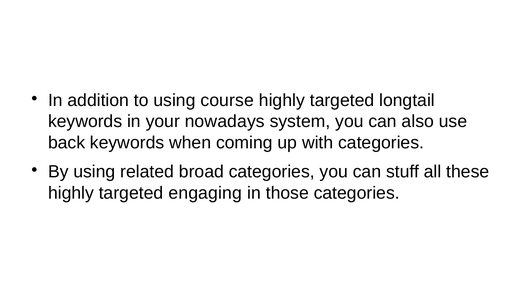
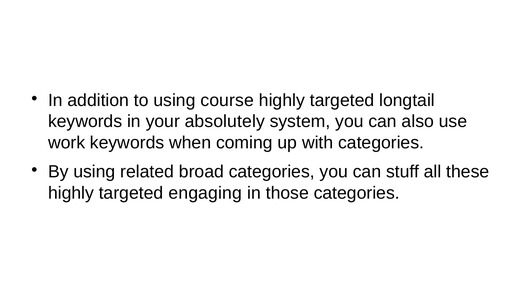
nowadays: nowadays -> absolutely (225, 121)
back: back -> work (67, 143)
